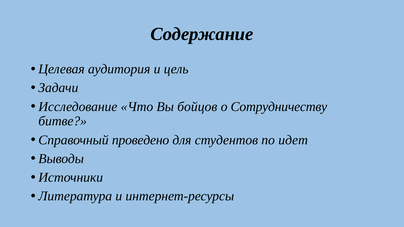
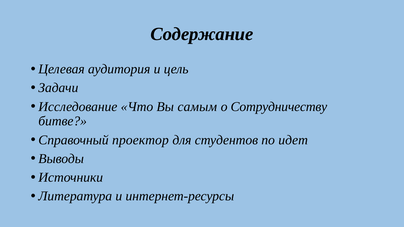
бойцов: бойцов -> самым (197, 107)
проведено: проведено -> проектор (140, 140)
